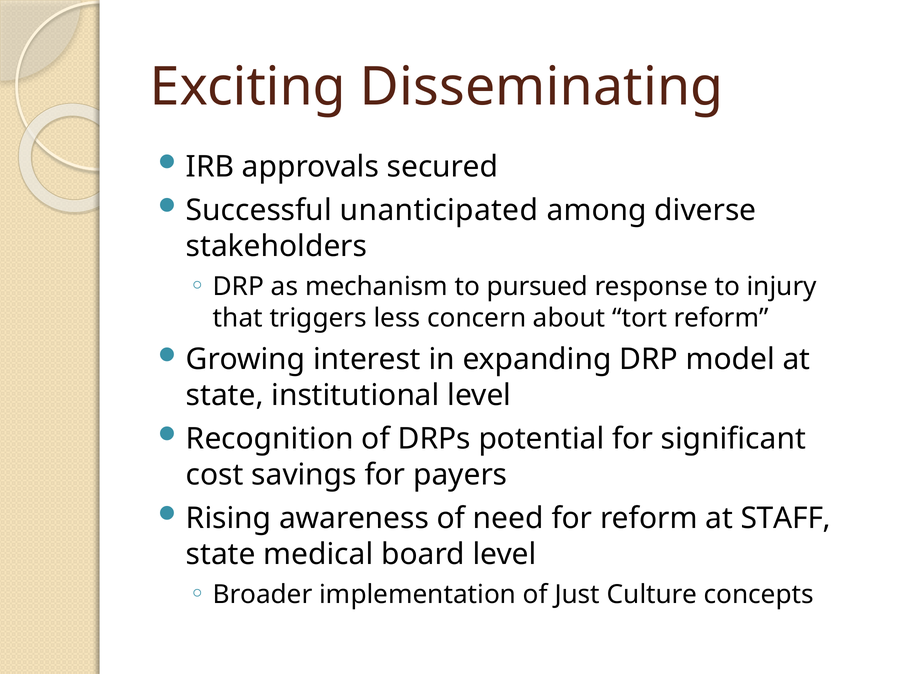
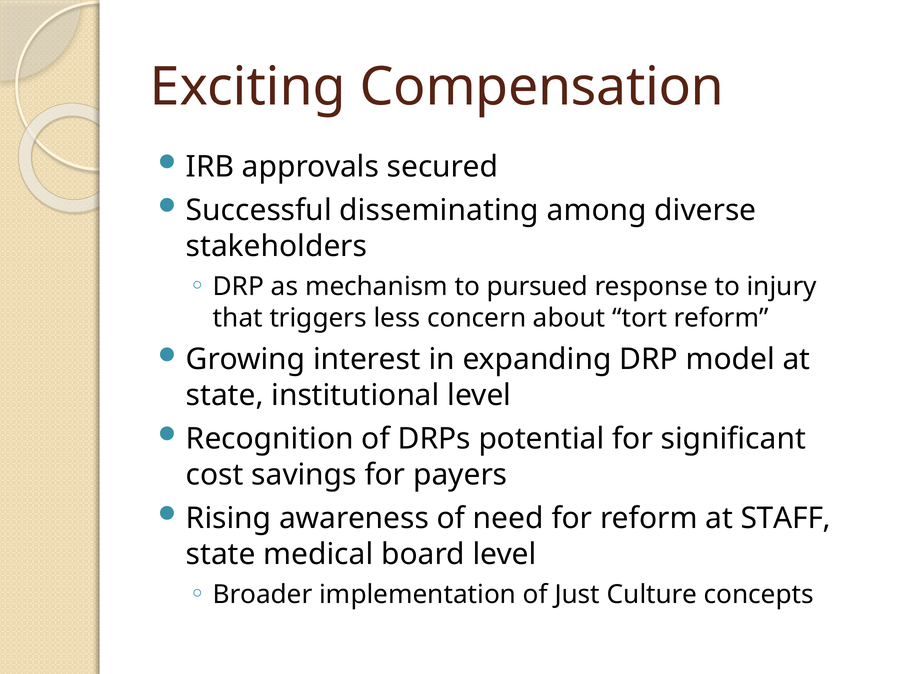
Disseminating: Disseminating -> Compensation (542, 87)
unanticipated: unanticipated -> disseminating (439, 210)
